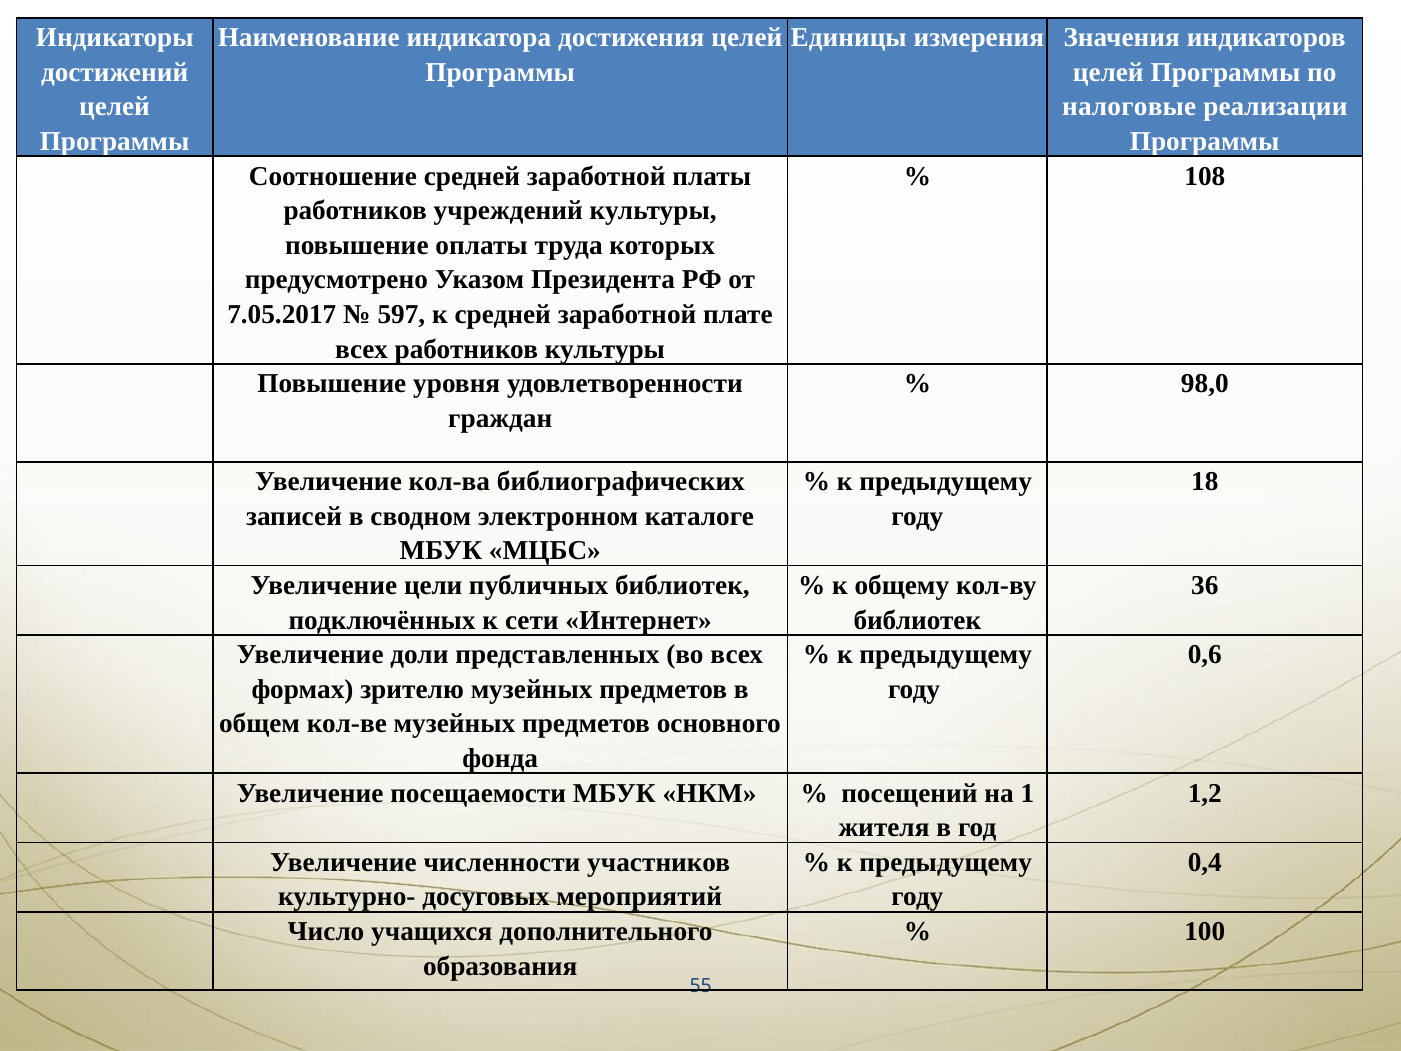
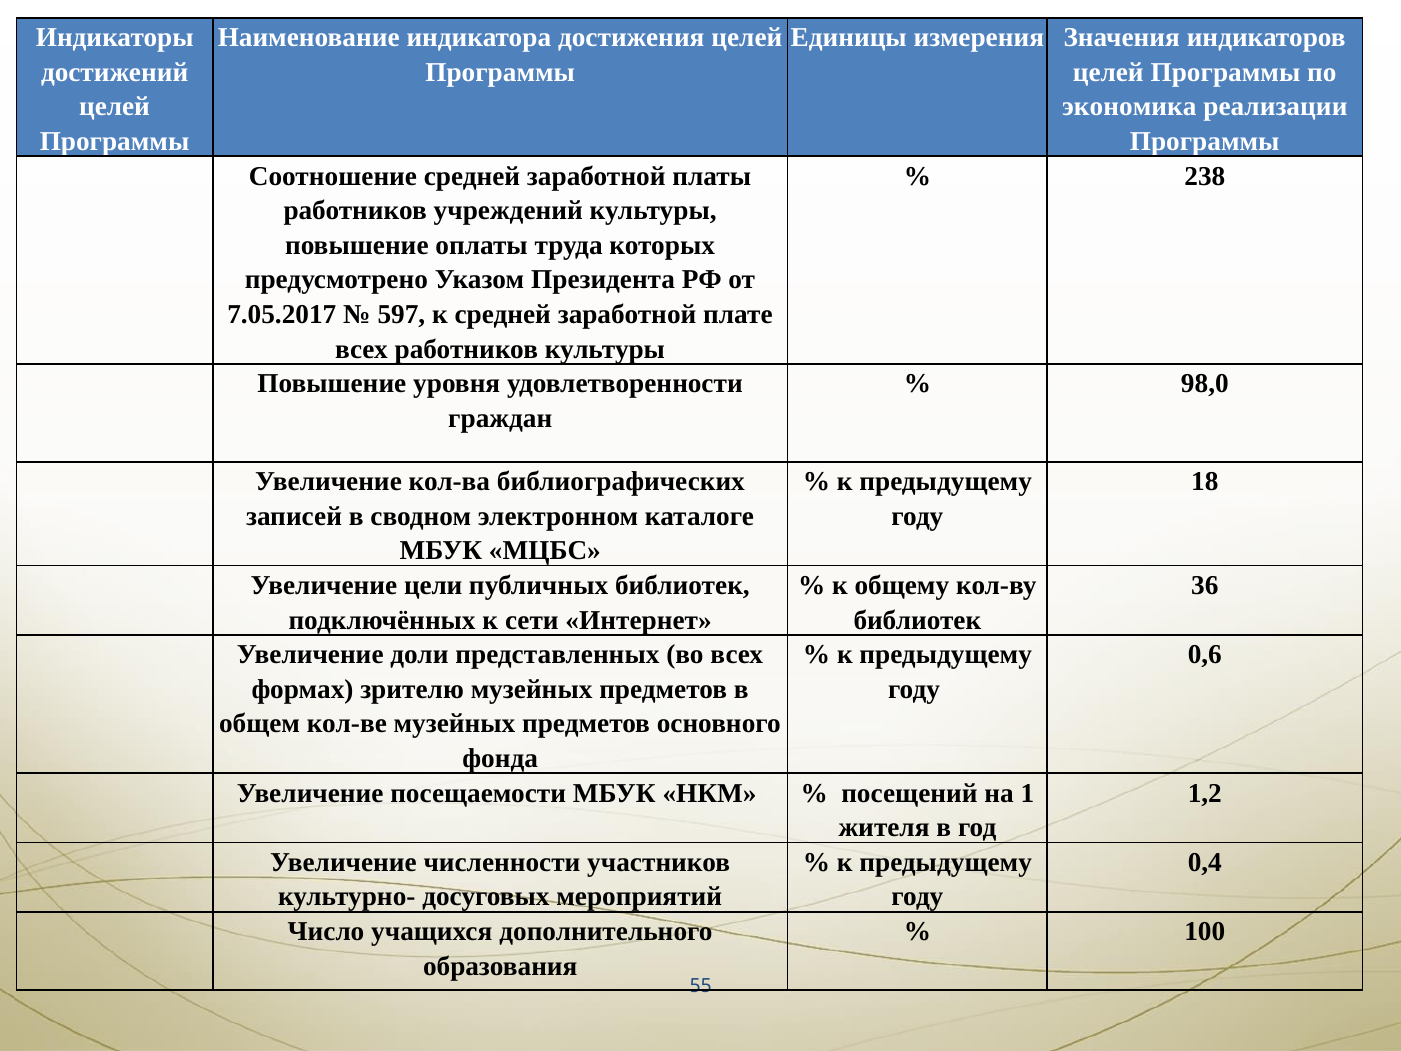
налоговые: налоговые -> экономика (1129, 107)
108: 108 -> 238 (1205, 176)
